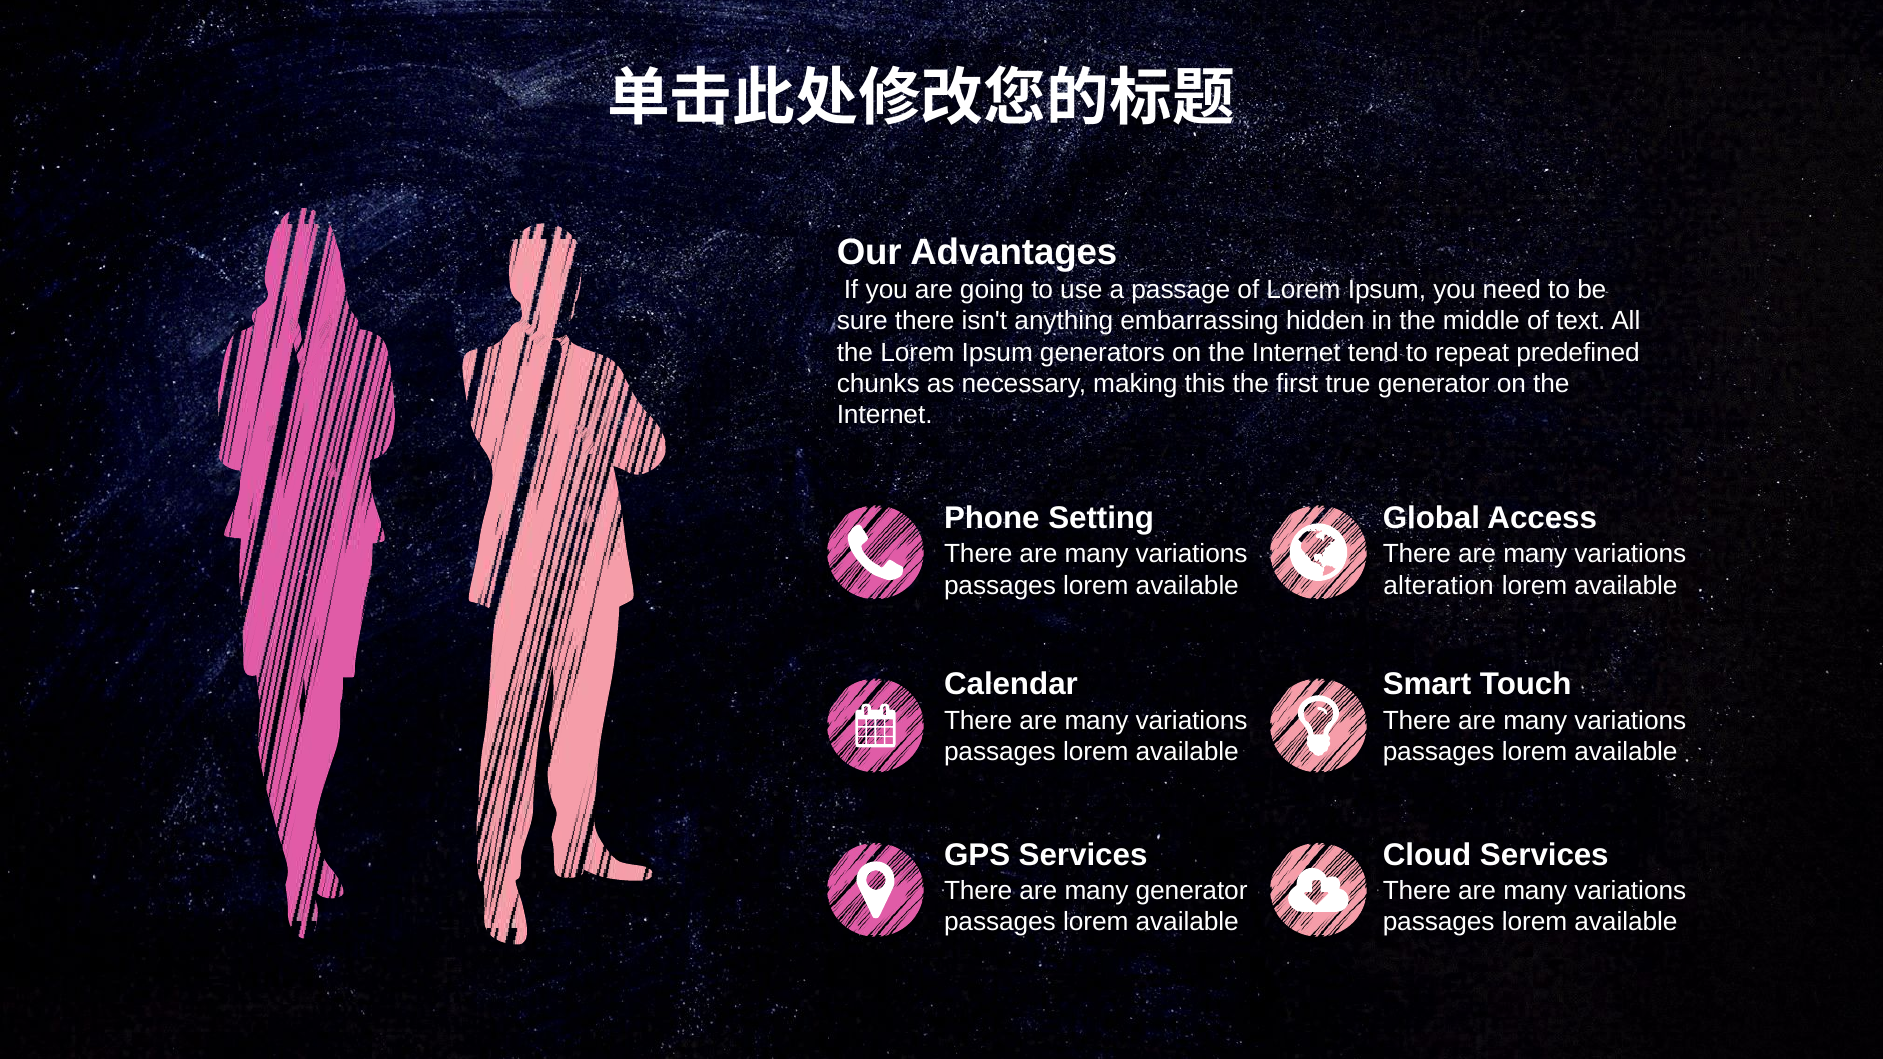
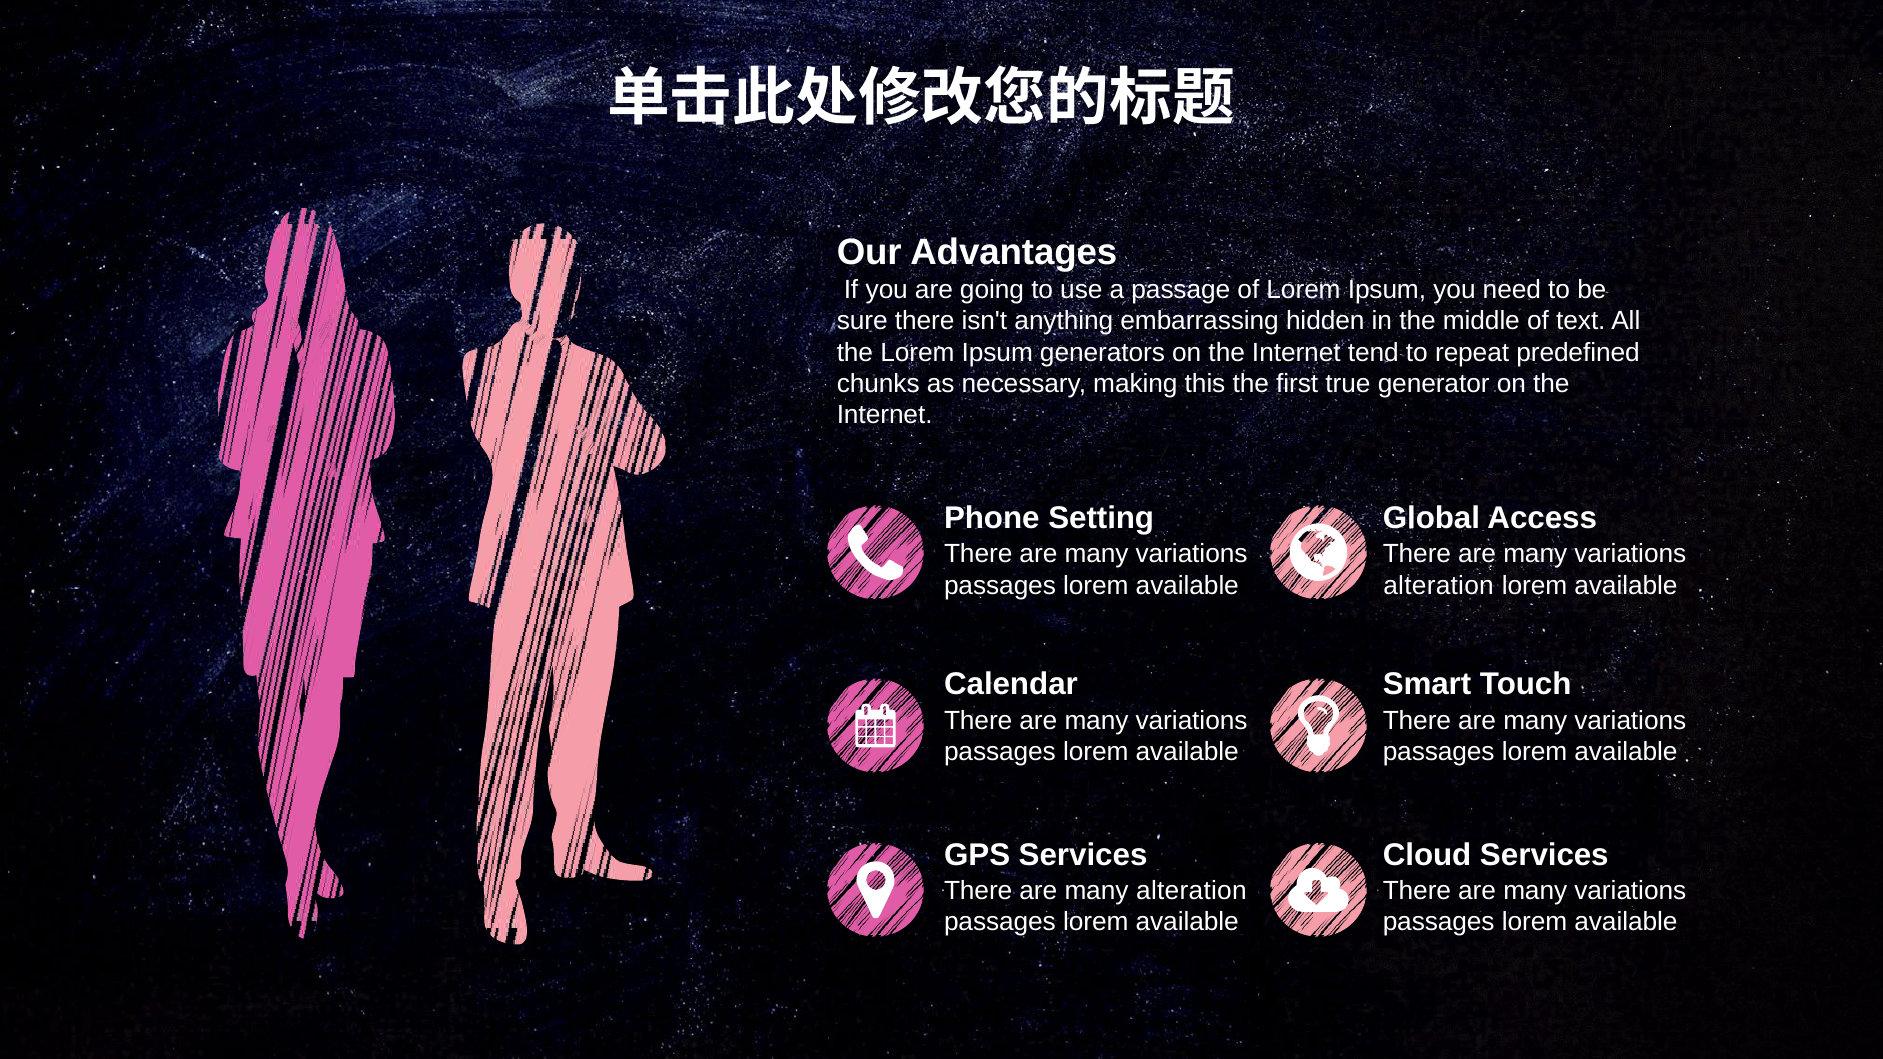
many generator: generator -> alteration (1191, 891)
